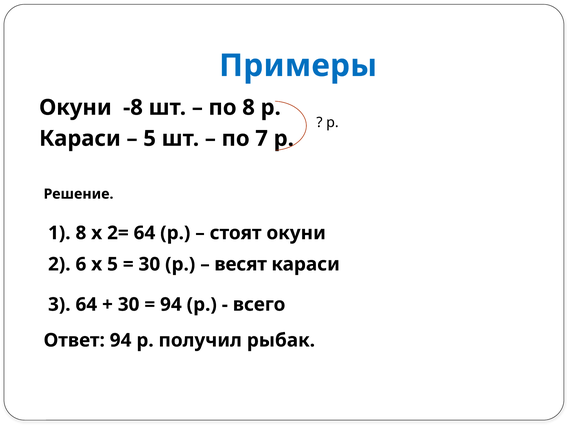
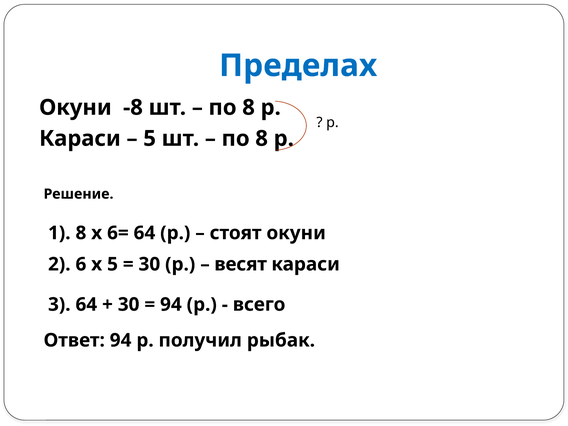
Примеры: Примеры -> Пределах (298, 66)
7: 7 -> 8 (262, 139)
2=: 2= -> 6= (118, 233)
